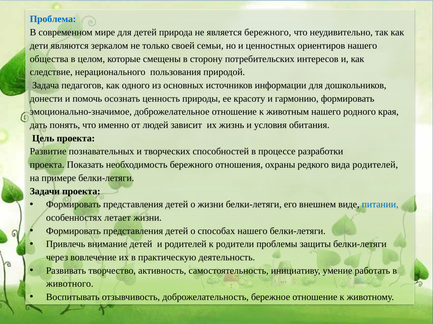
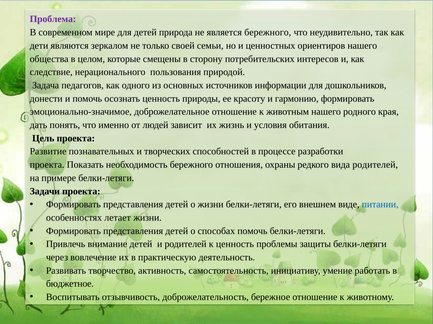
Проблема colour: blue -> purple (53, 19)
способах нашего: нашего -> помочь (252, 231)
к родители: родители -> ценность (235, 245)
животного: животного -> бюджетное (70, 284)
